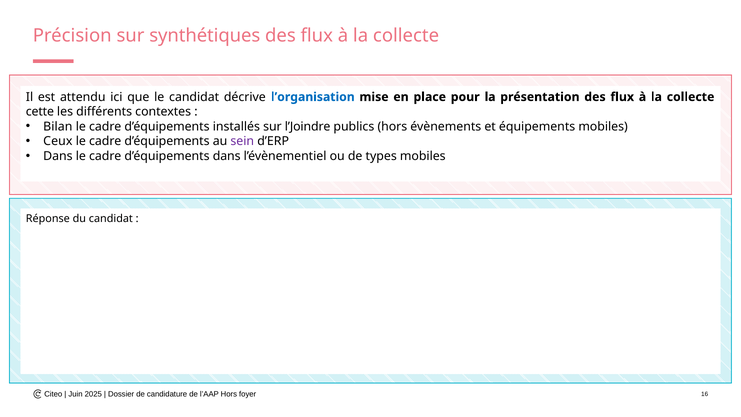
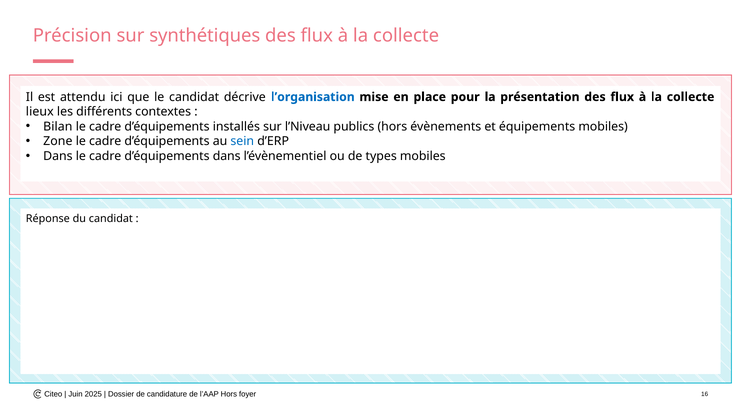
cette: cette -> lieux (40, 112)
l’Joindre: l’Joindre -> l’Niveau (308, 127)
Ceux: Ceux -> Zone (58, 141)
sein colour: purple -> blue (242, 141)
